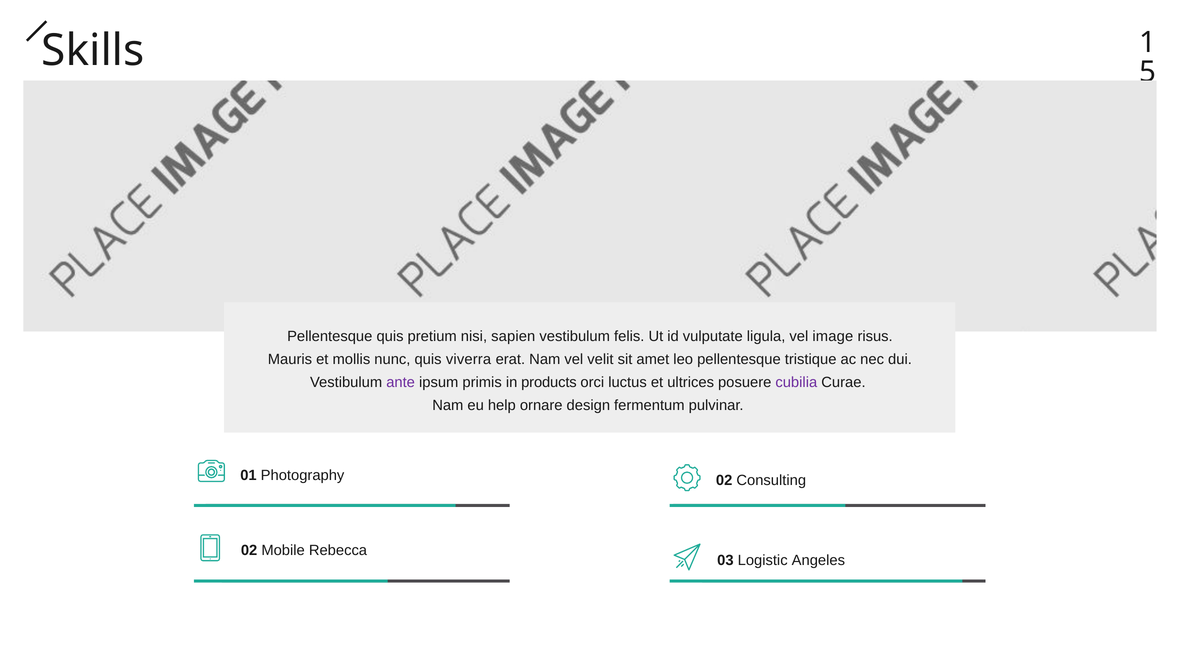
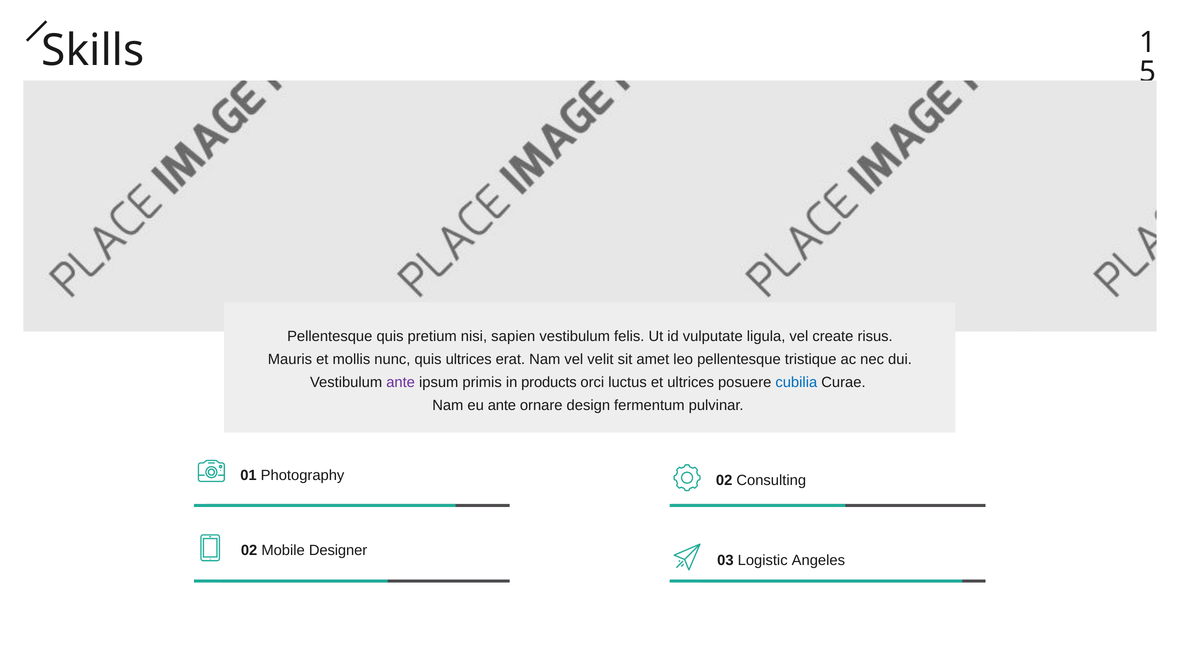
image: image -> create (833, 336)
quis viverra: viverra -> ultrices (469, 359)
cubilia colour: purple -> blue (796, 382)
eu help: help -> ante (502, 405)
Rebecca: Rebecca -> Designer (338, 550)
